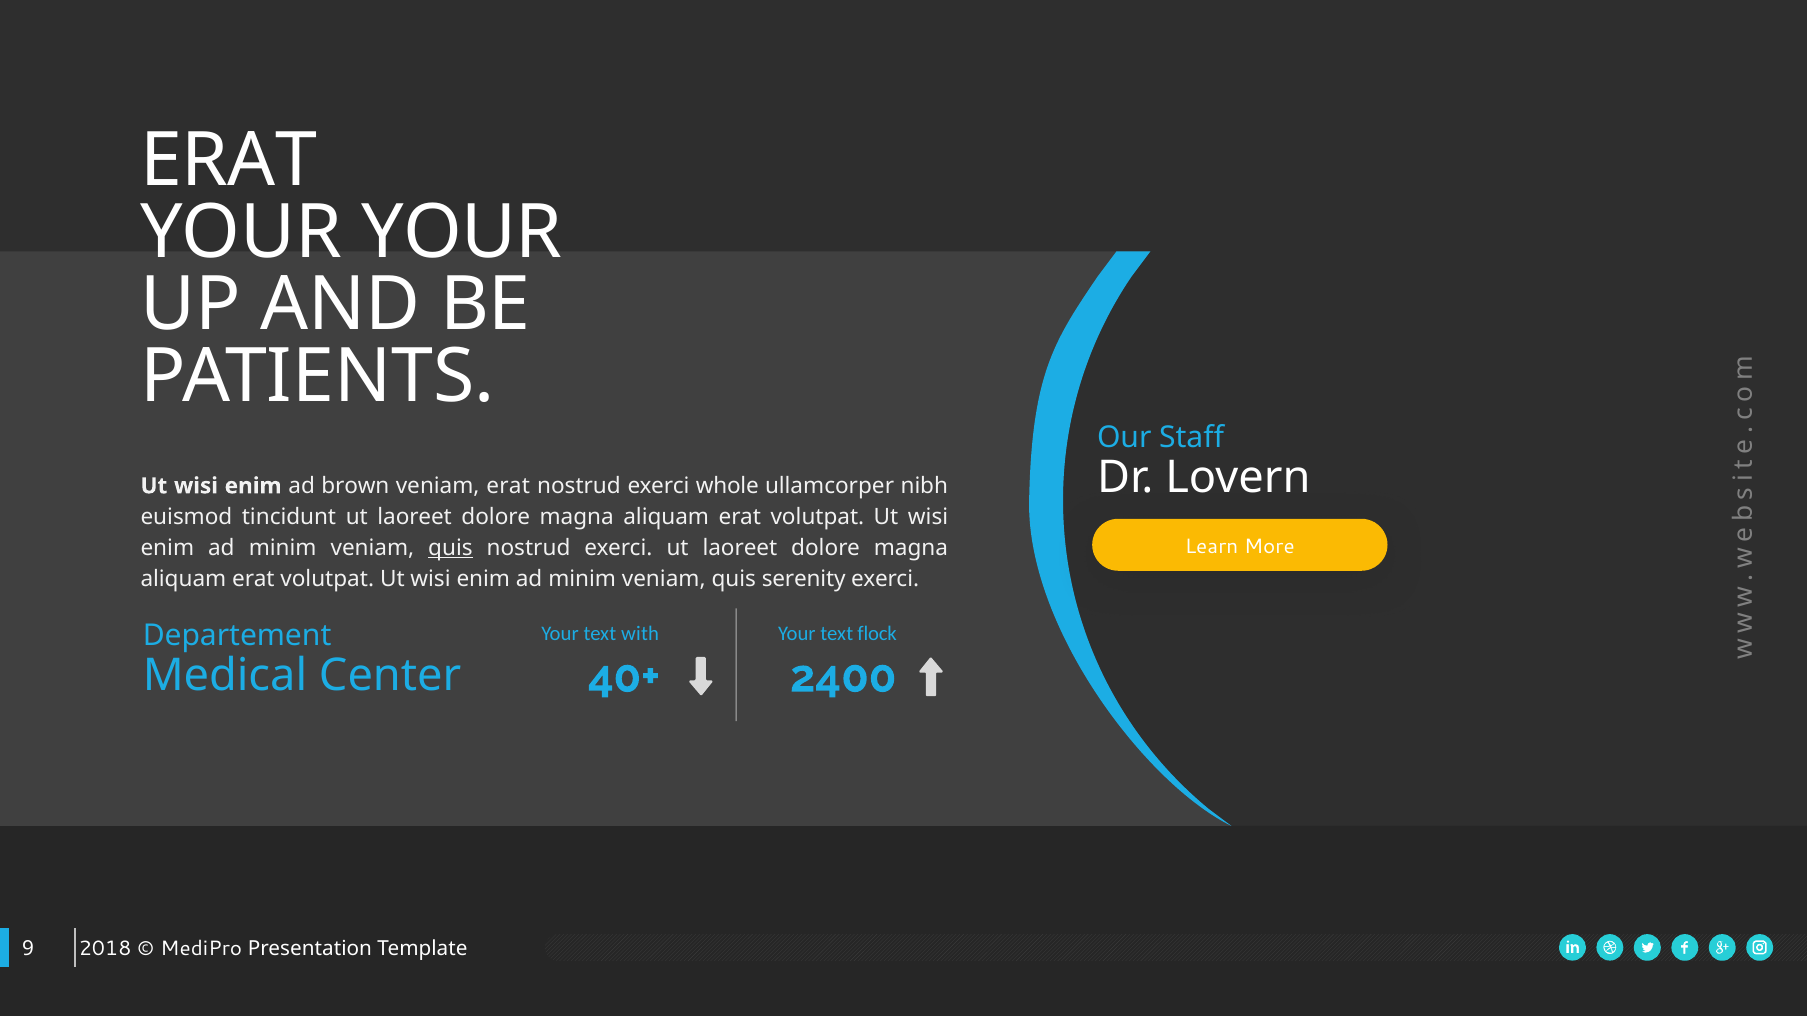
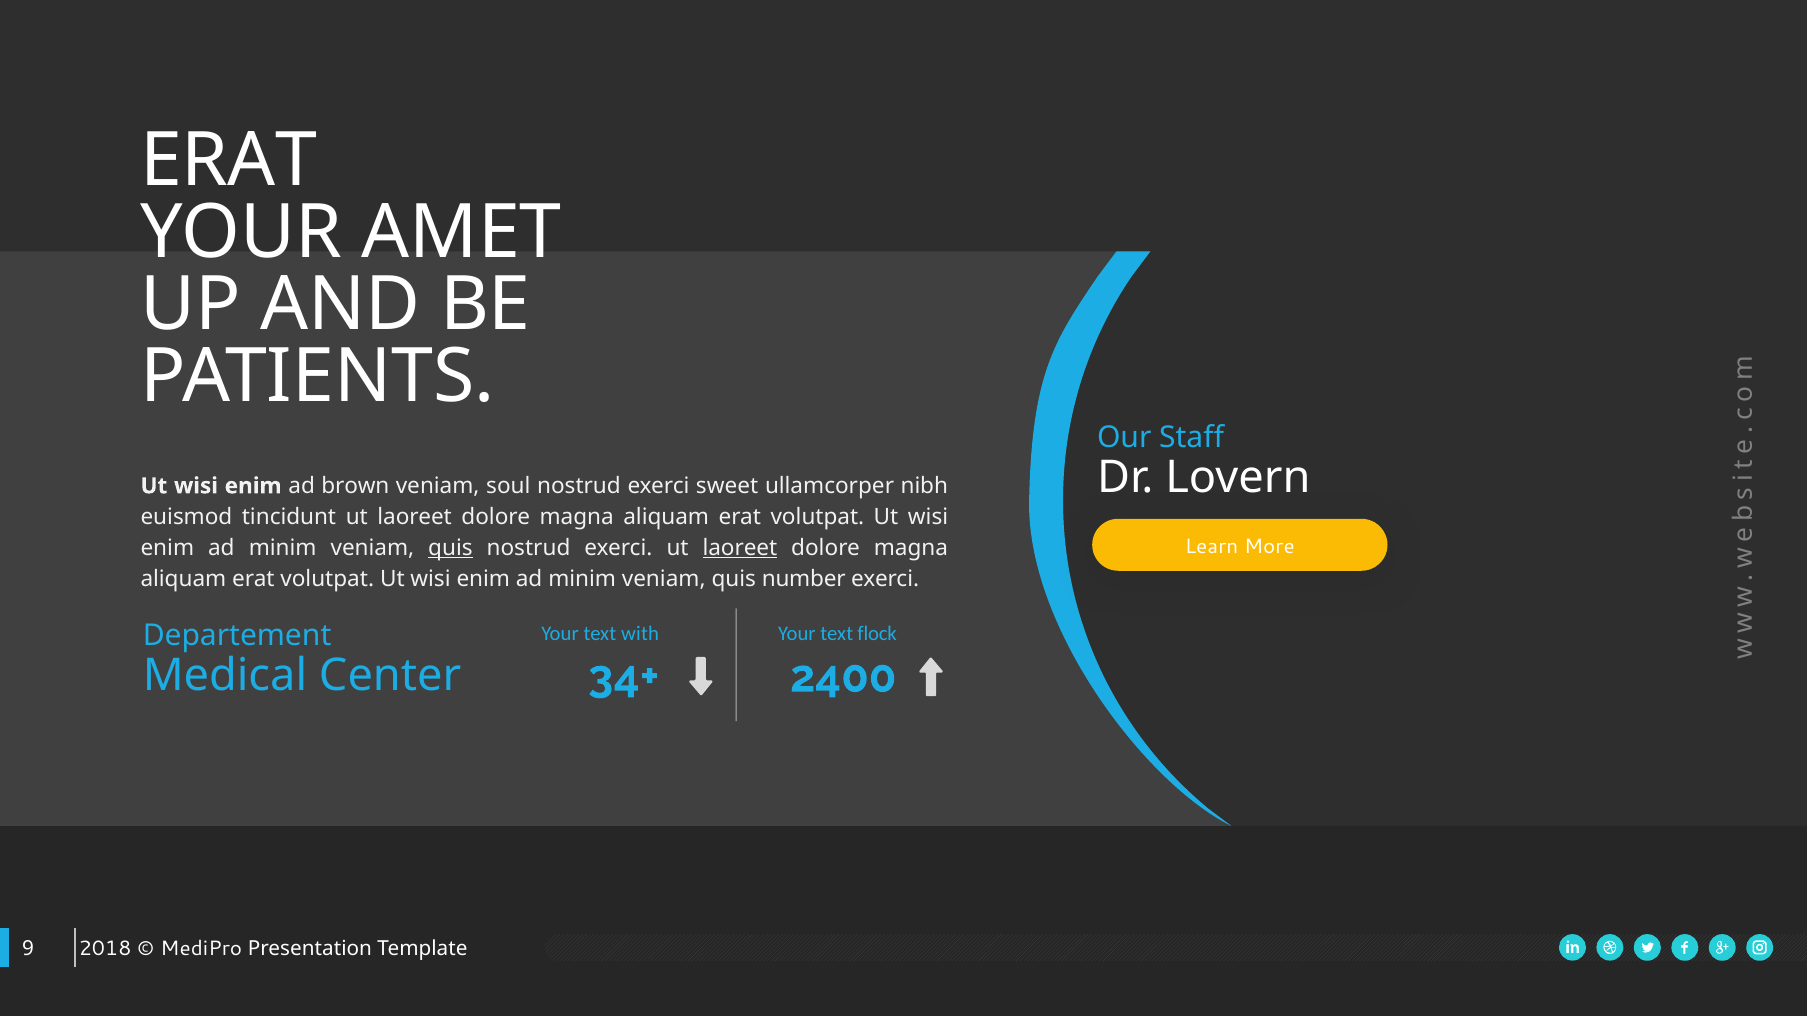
YOUR YOUR: YOUR -> AMET (462, 232)
veniam erat: erat -> soul (508, 486)
whole: whole -> sweet (727, 486)
laoreet underline: none -> present (740, 548)
serenity: serenity -> number (804, 579)
40+: 40+ -> 34+ (624, 677)
